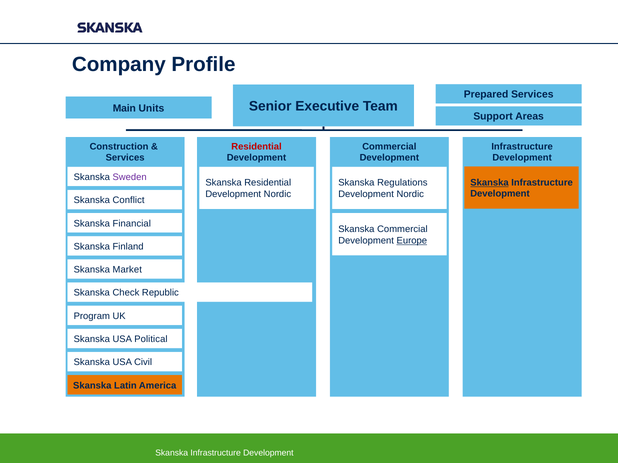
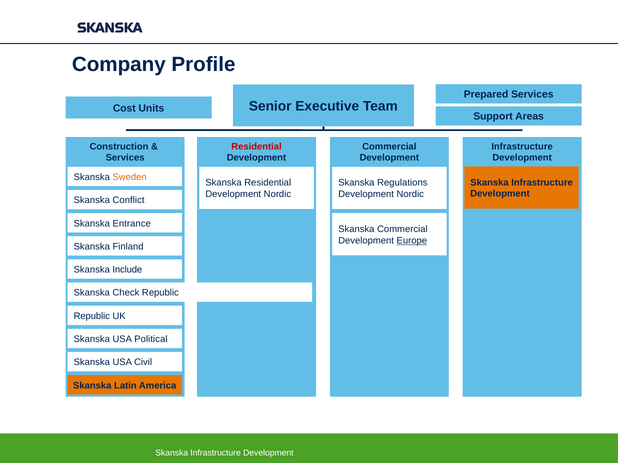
Main: Main -> Cost (124, 108)
Sweden colour: purple -> orange (130, 177)
Skanska underline: present -> none (490, 183)
Financial: Financial -> Entrance (132, 224)
Market: Market -> Include (127, 270)
Program: Program -> Republic (92, 316)
